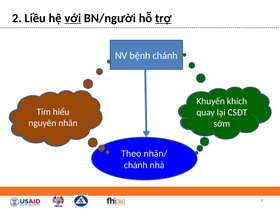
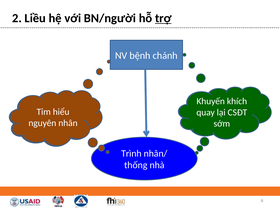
với underline: present -> none (73, 18)
Theo: Theo -> Trình (131, 153)
chánh: chánh -> thống (136, 165)
